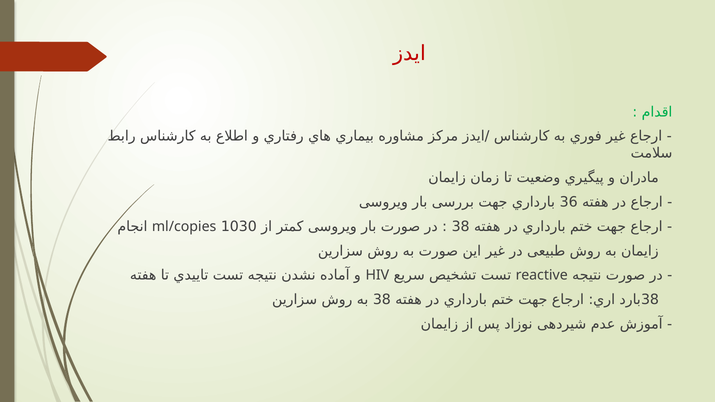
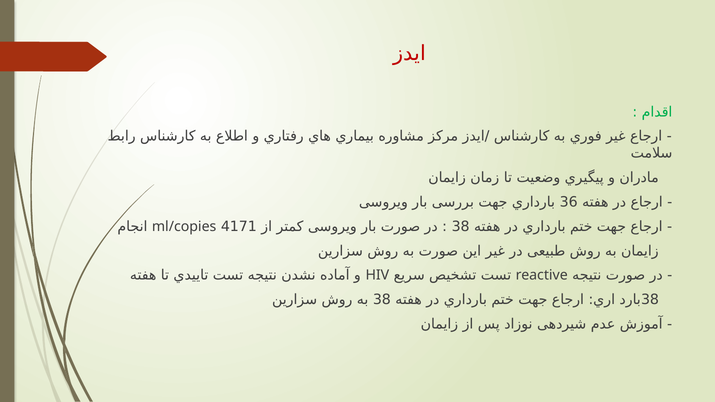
1030: 1030 -> 4171 (239, 227)
